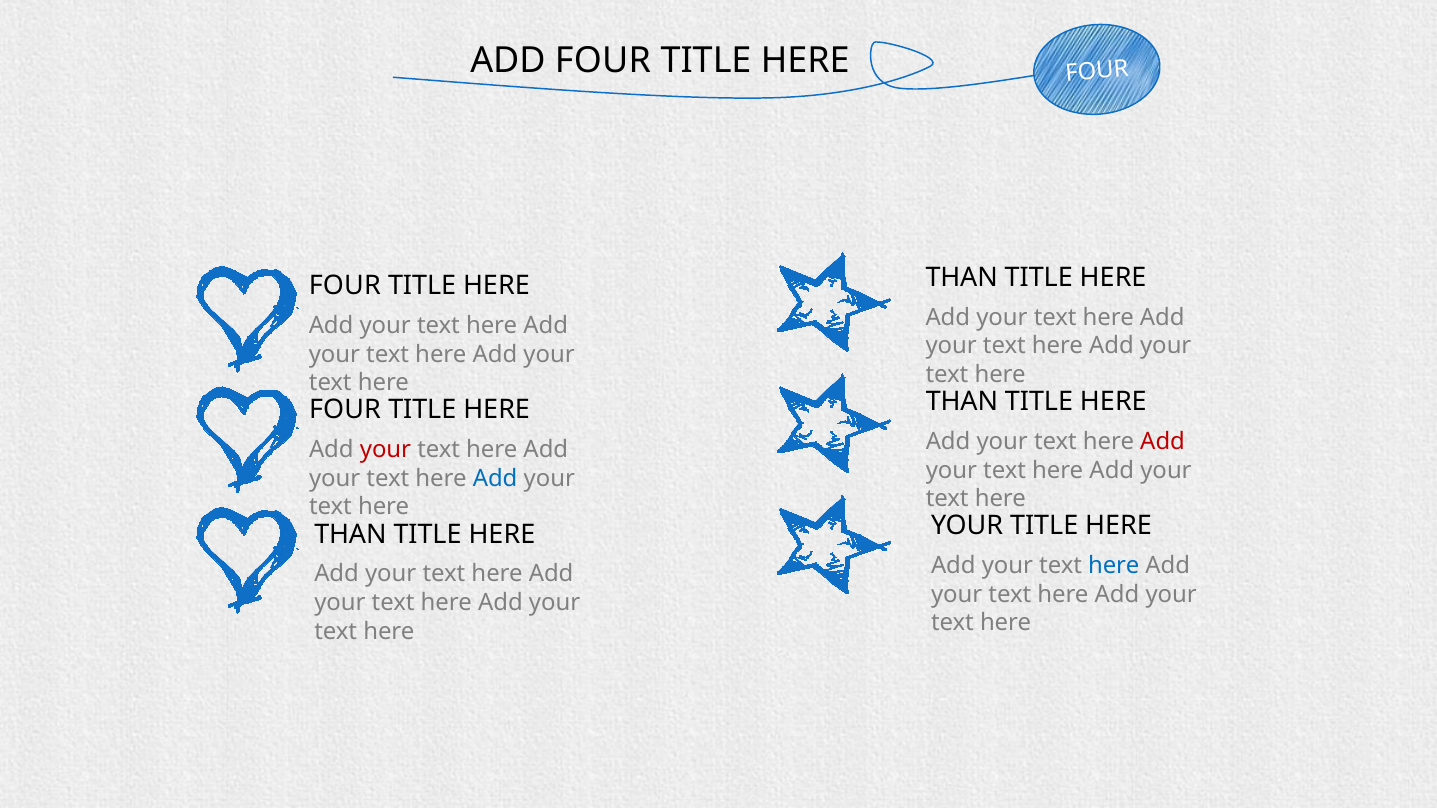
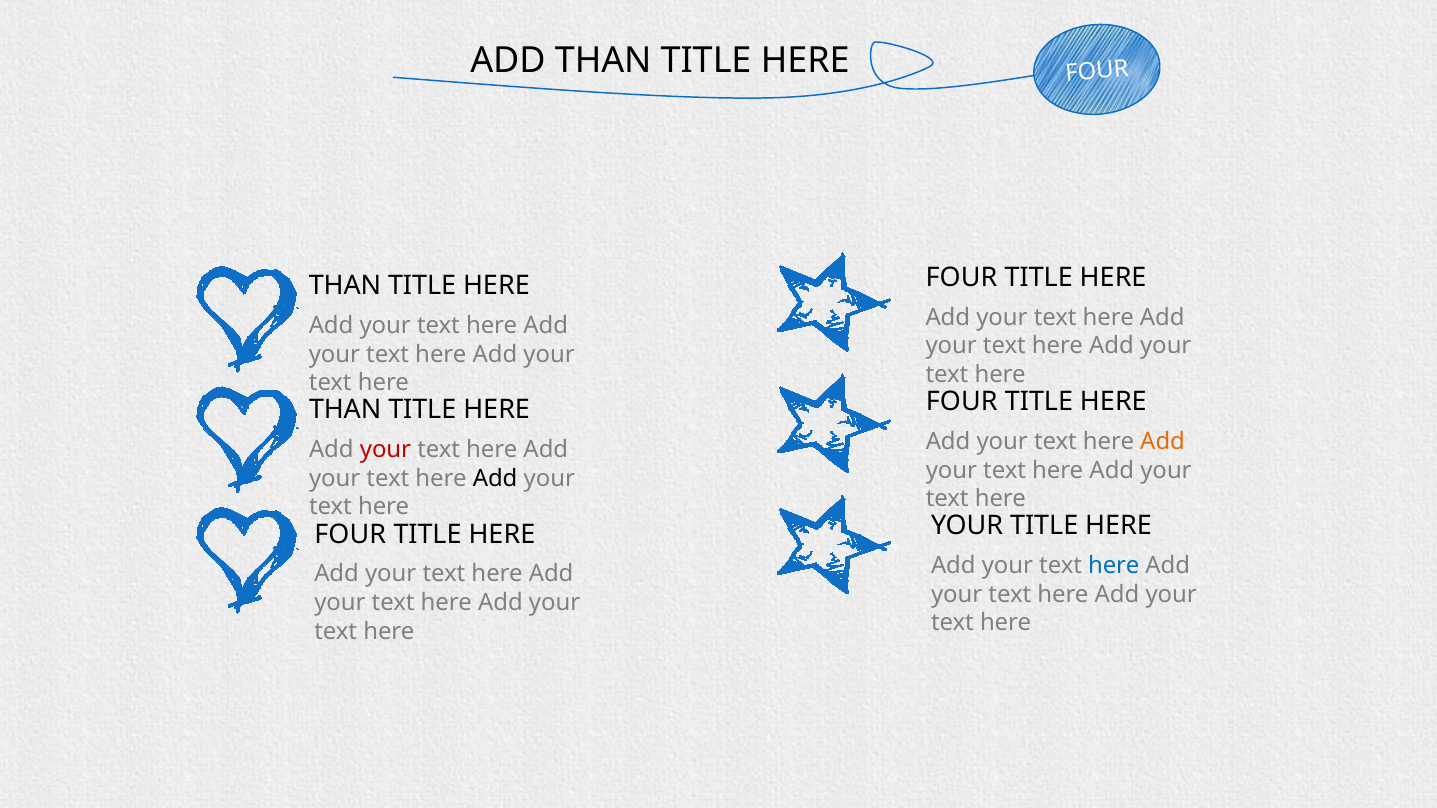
ADD FOUR: FOUR -> THAN (603, 60)
THAN: THAN -> FOUR (962, 278)
FOUR: FOUR -> THAN (345, 286)
THAN: THAN -> FOUR (962, 402)
FOUR: FOUR -> THAN (345, 410)
Add colour: red -> orange (1163, 442)
Add colour: blue -> black (495, 479)
THAN: THAN -> FOUR (350, 534)
